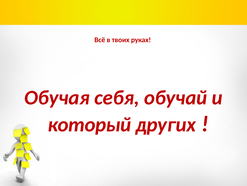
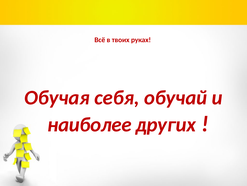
который: который -> наиболее (89, 124)
